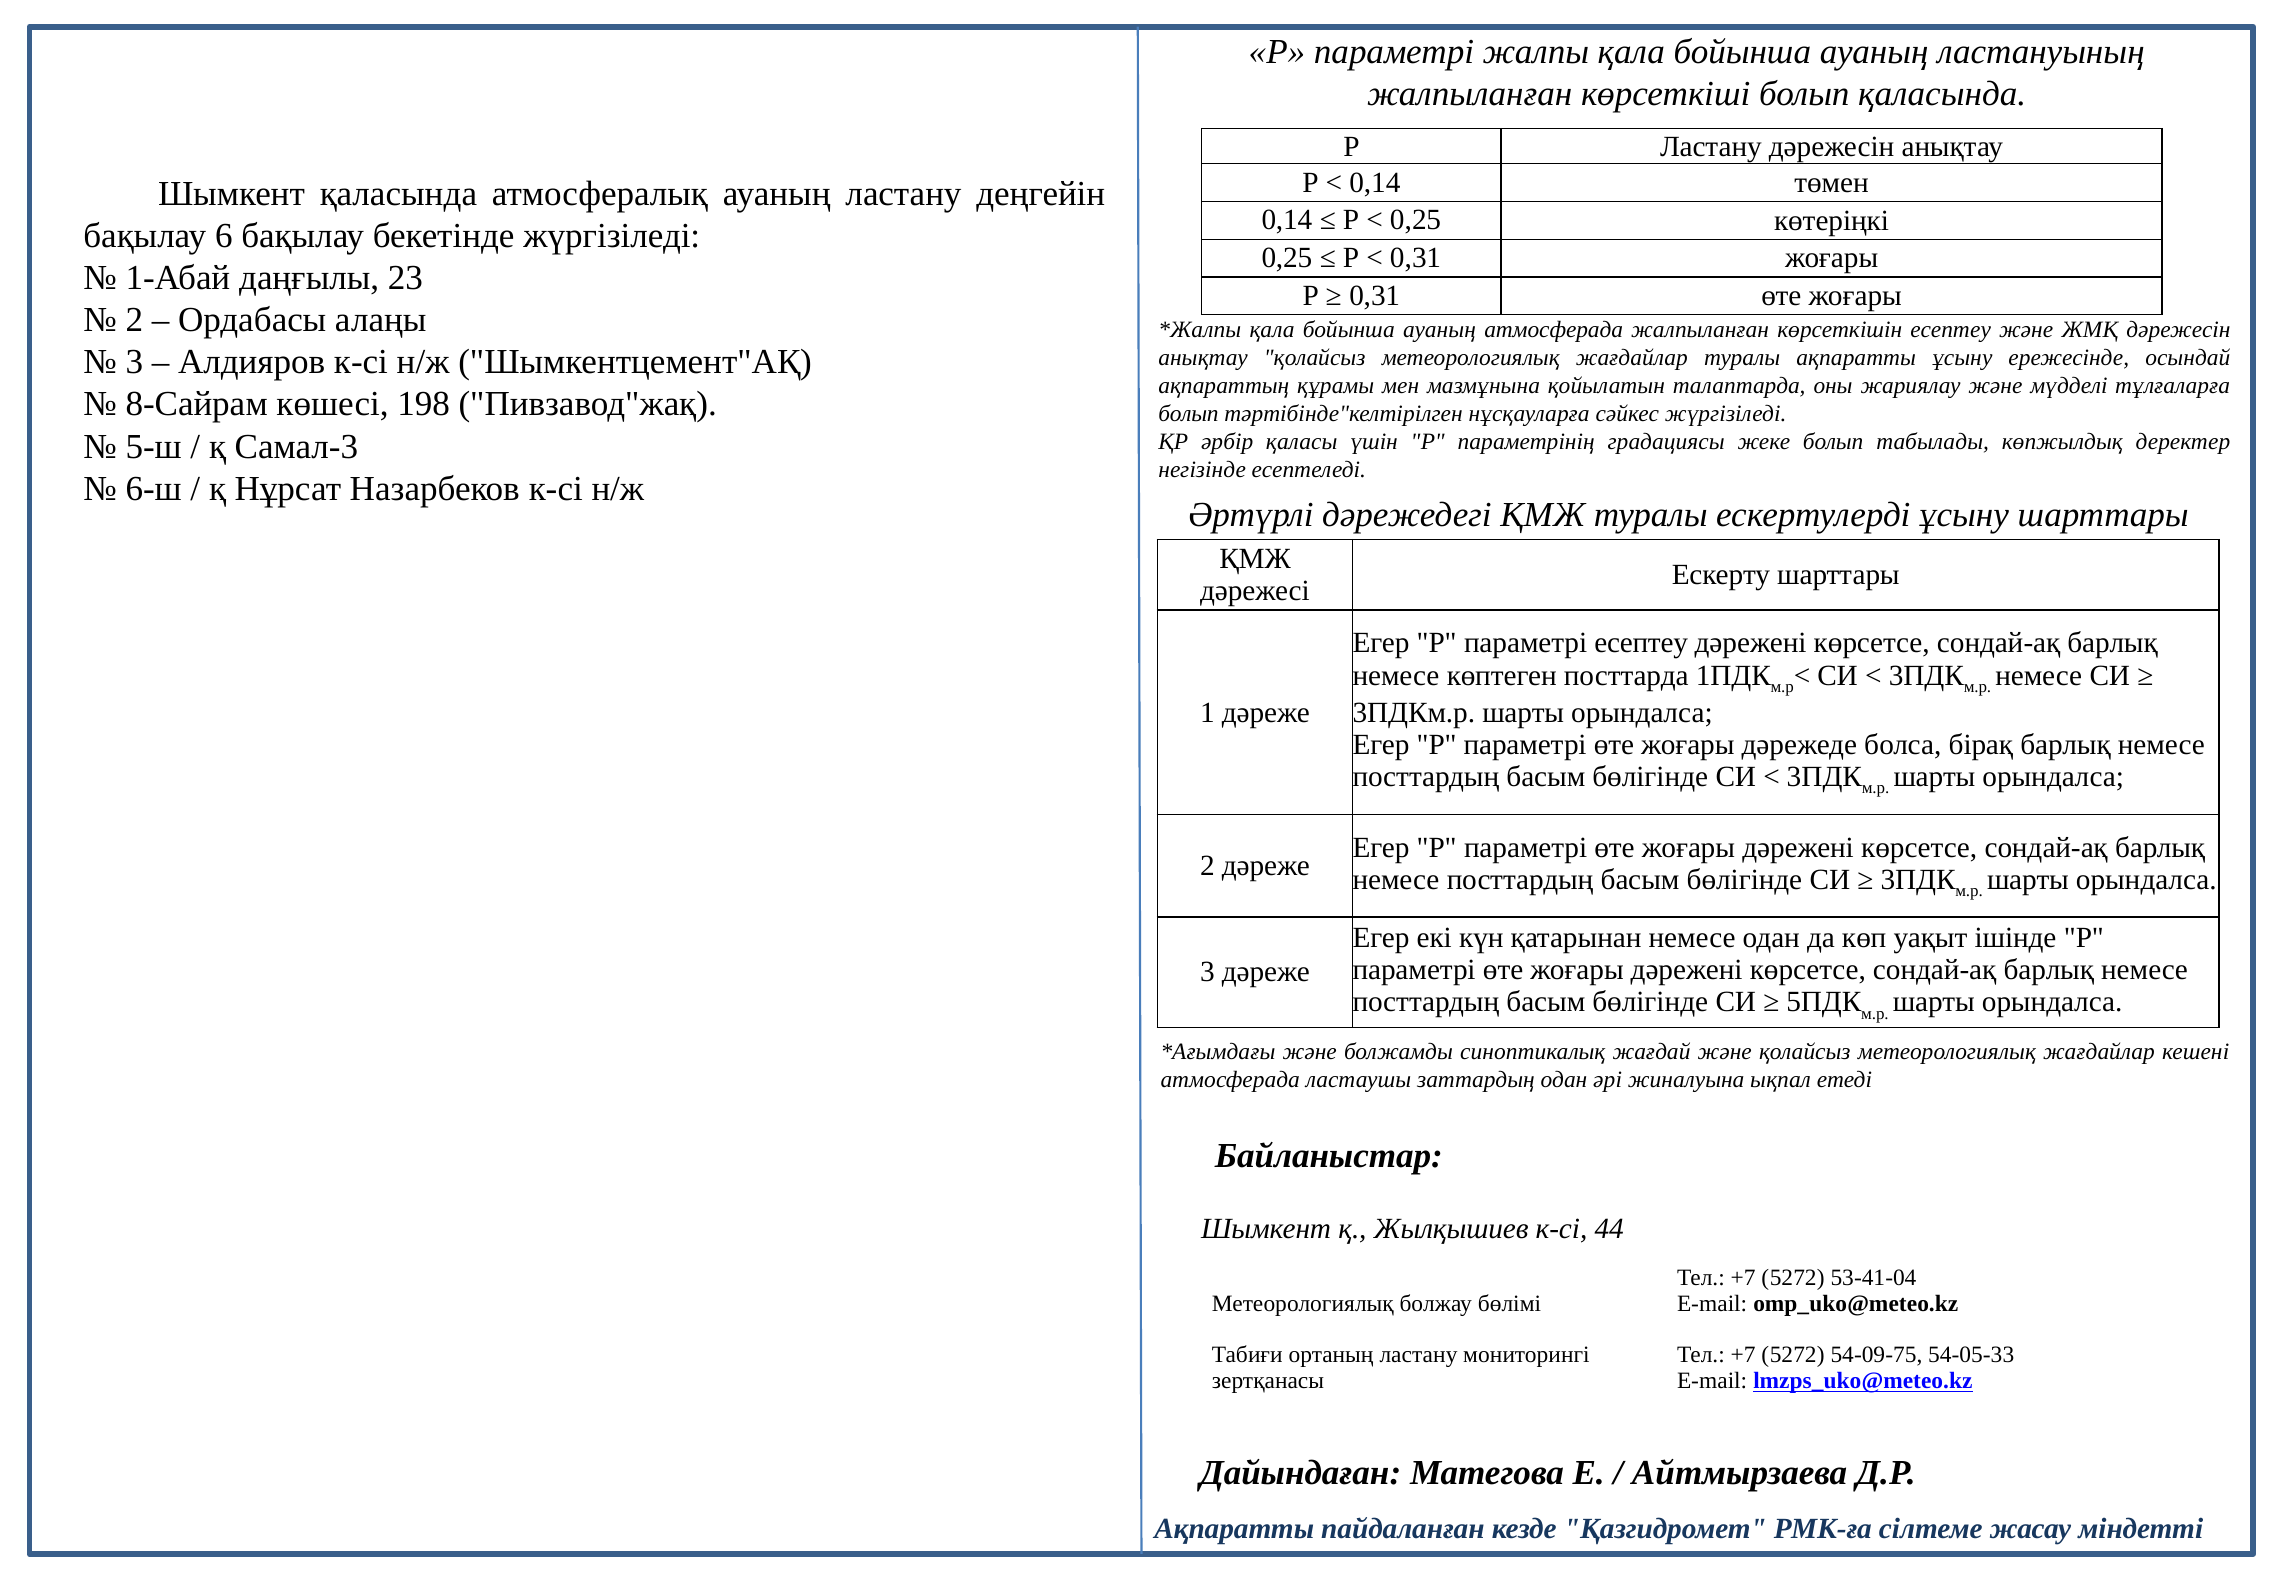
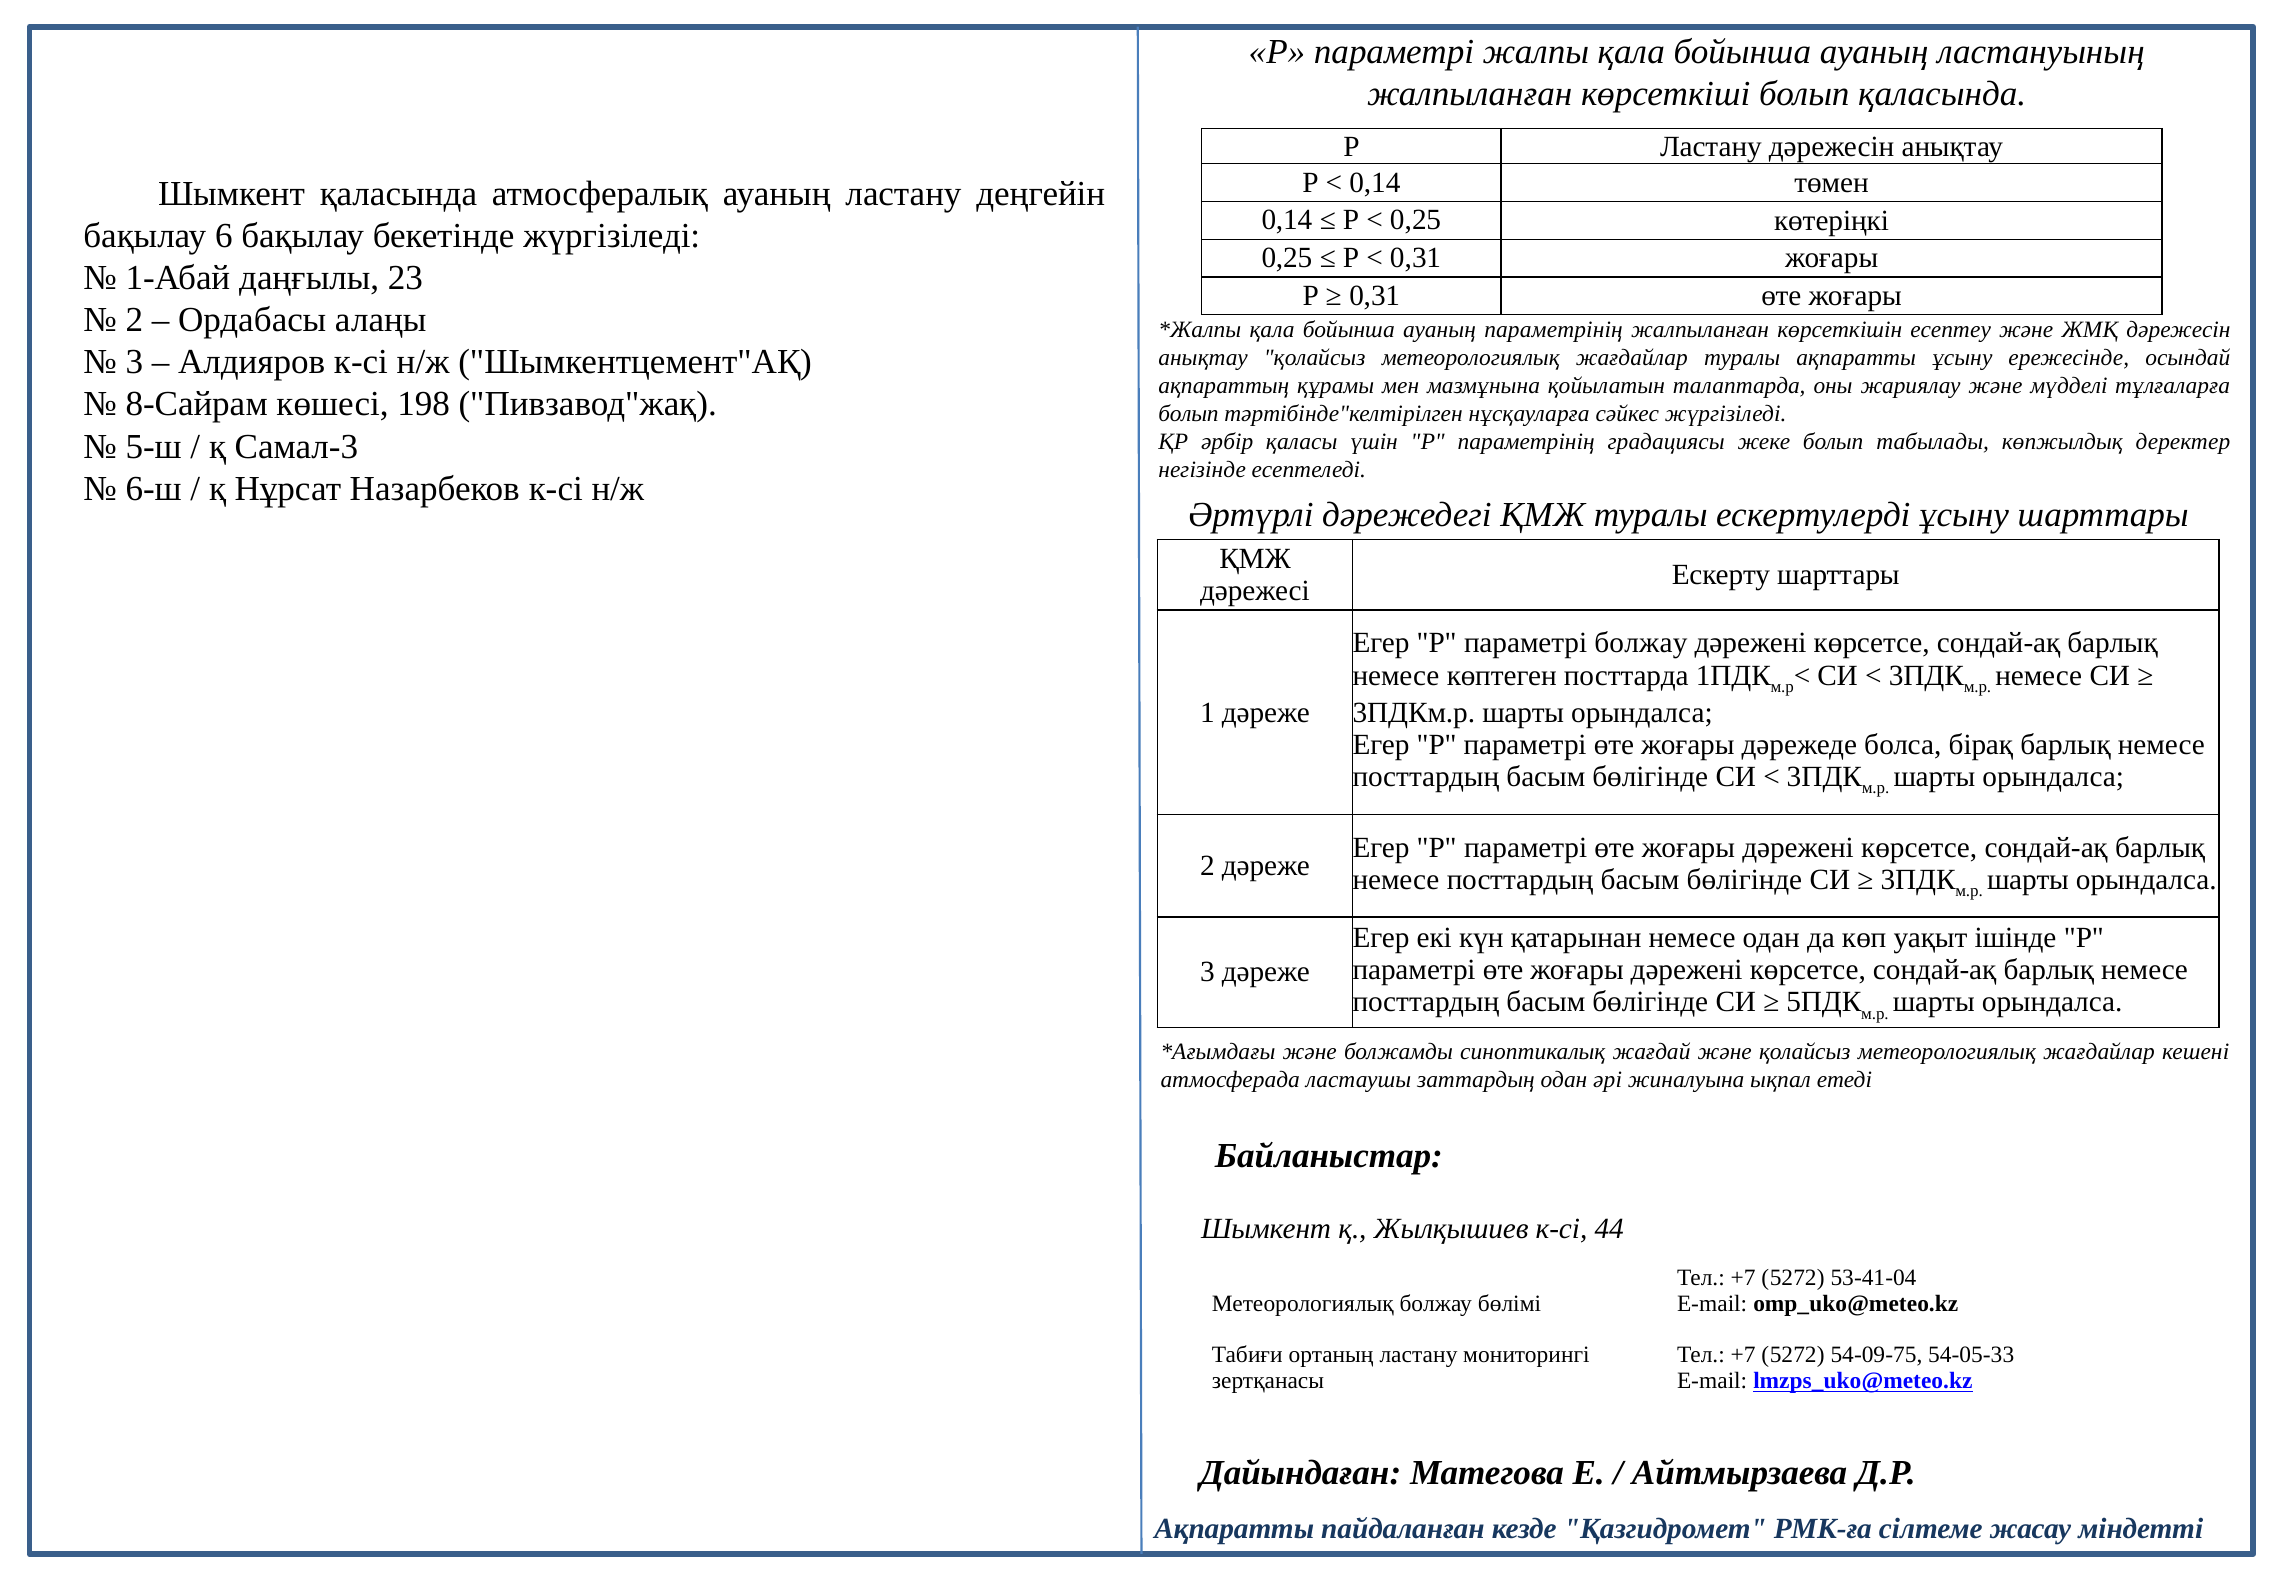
ауаның атмосферада: атмосферада -> параметрінің (1554, 330)
параметрі есептеу: есептеу -> болжау (1641, 643)
